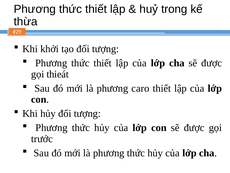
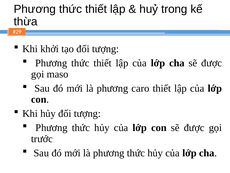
thieát: thieát -> maso (58, 74)
